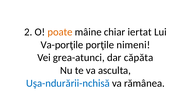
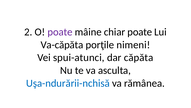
poate colour: orange -> purple (60, 32)
chiar iertat: iertat -> poate (140, 32)
Va-porţile: Va-porţile -> Va-căpăta (62, 45)
grea-atunci: grea-atunci -> spui-atunci (79, 57)
